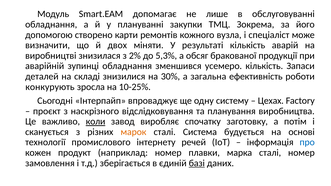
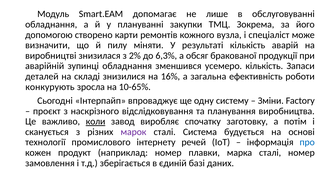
двох: двох -> пилу (117, 45)
5,3%: 5,3% -> 6,3% (166, 56)
30%: 30% -> 16% (170, 77)
10-25%: 10-25% -> 10-65% (135, 87)
Цехах: Цехах -> Зміни (271, 101)
марок colour: orange -> purple (133, 132)
базі underline: present -> none (197, 163)
